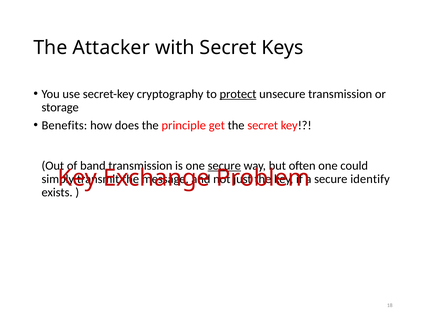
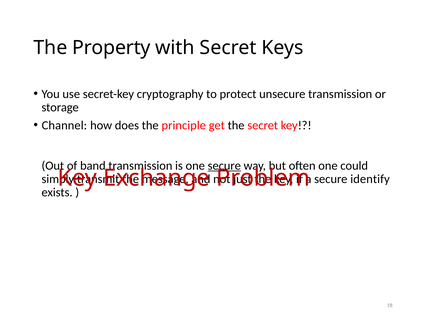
Attacker: Attacker -> Property (111, 48)
protect underline: present -> none (238, 94)
Benefits: Benefits -> Channel (64, 125)
